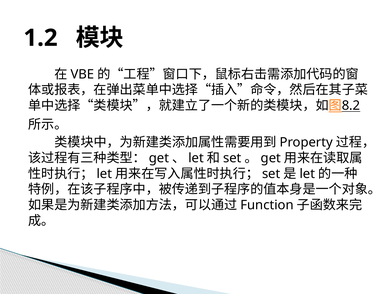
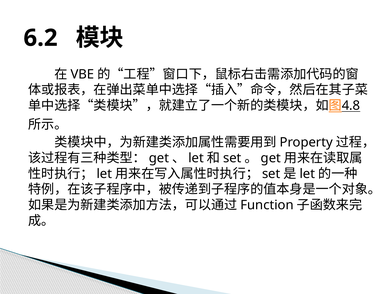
1.2: 1.2 -> 6.2 (41, 38)
8.2: 8.2 -> 4.8 (351, 106)
